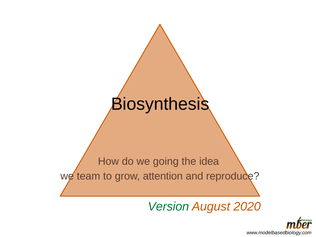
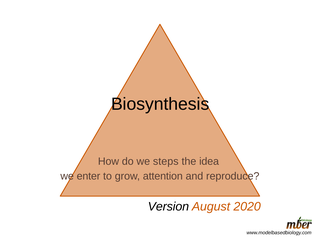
going: going -> steps (166, 161)
team: team -> enter (89, 176)
Version colour: green -> black (168, 207)
